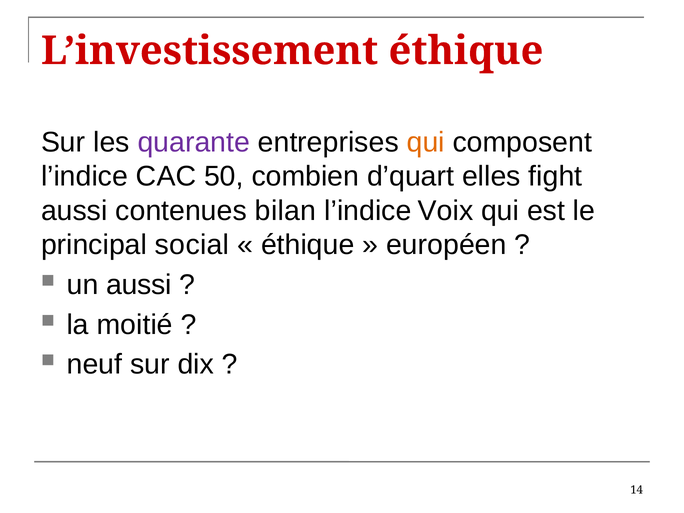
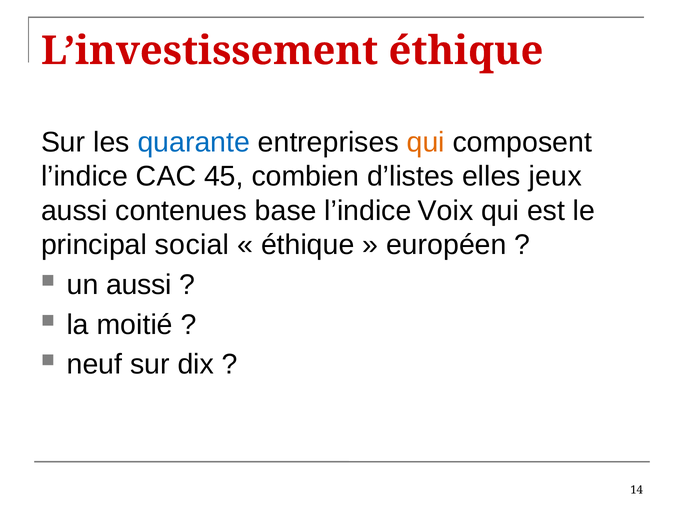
quarante colour: purple -> blue (194, 142)
50: 50 -> 45 (224, 176)
d’quart: d’quart -> d’listes (411, 176)
fight: fight -> jeux (555, 176)
bilan: bilan -> base (286, 211)
